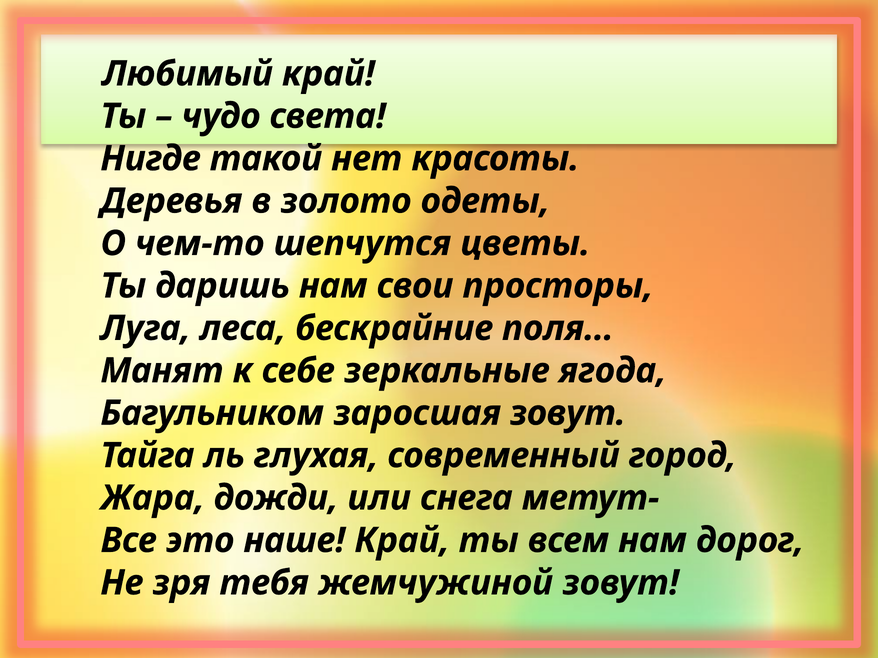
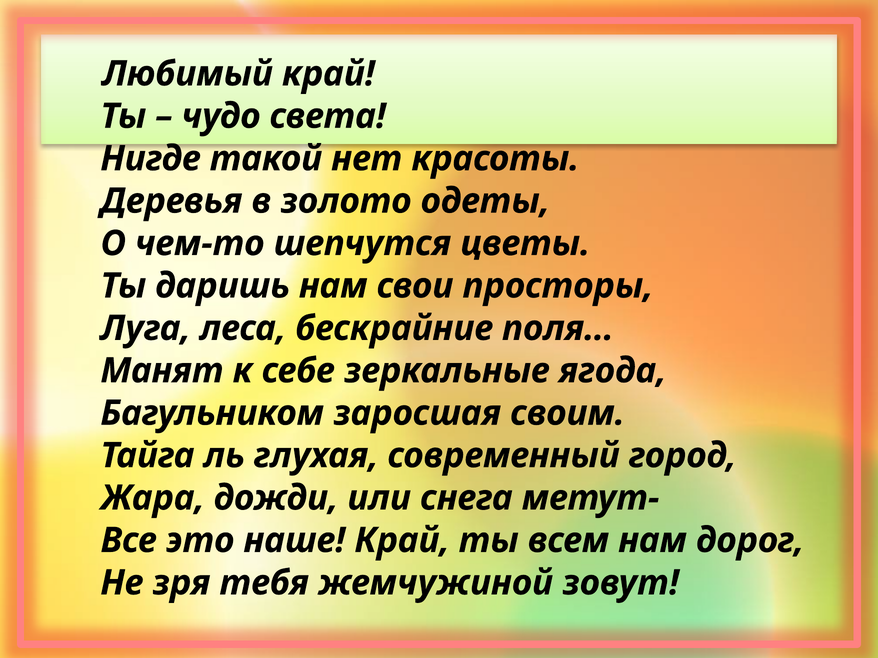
заросшая зовут: зовут -> своим (568, 413)
